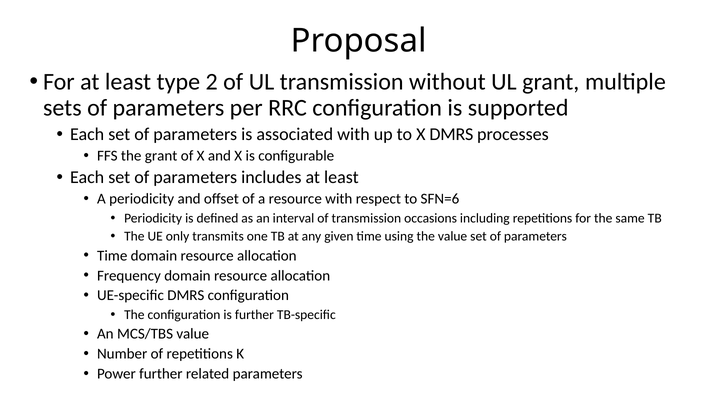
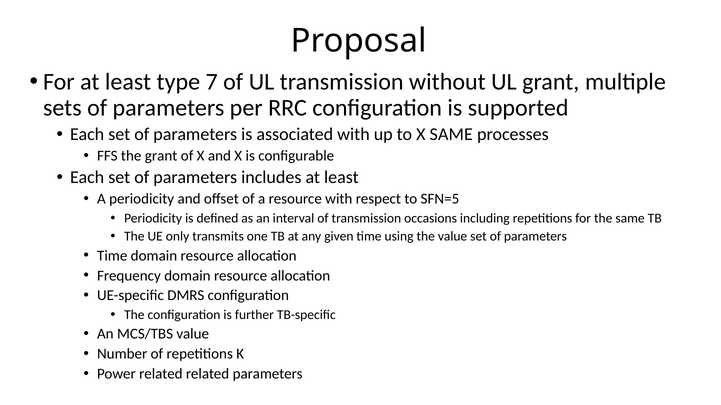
2: 2 -> 7 (212, 82)
X DMRS: DMRS -> SAME (451, 135)
SFN=6: SFN=6 -> SFN=5 (440, 199)
Power further: further -> related (161, 374)
